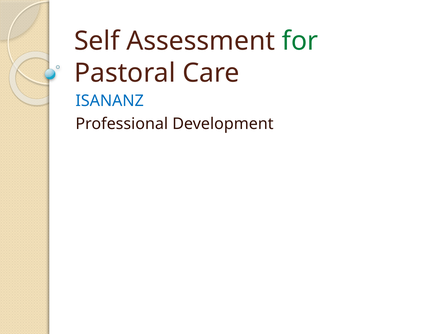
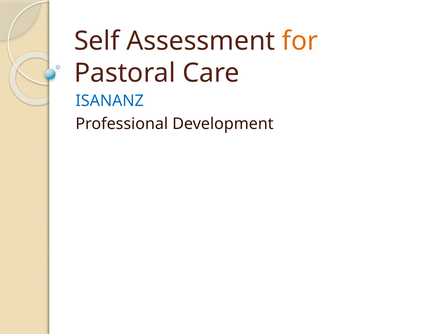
for colour: green -> orange (300, 41)
